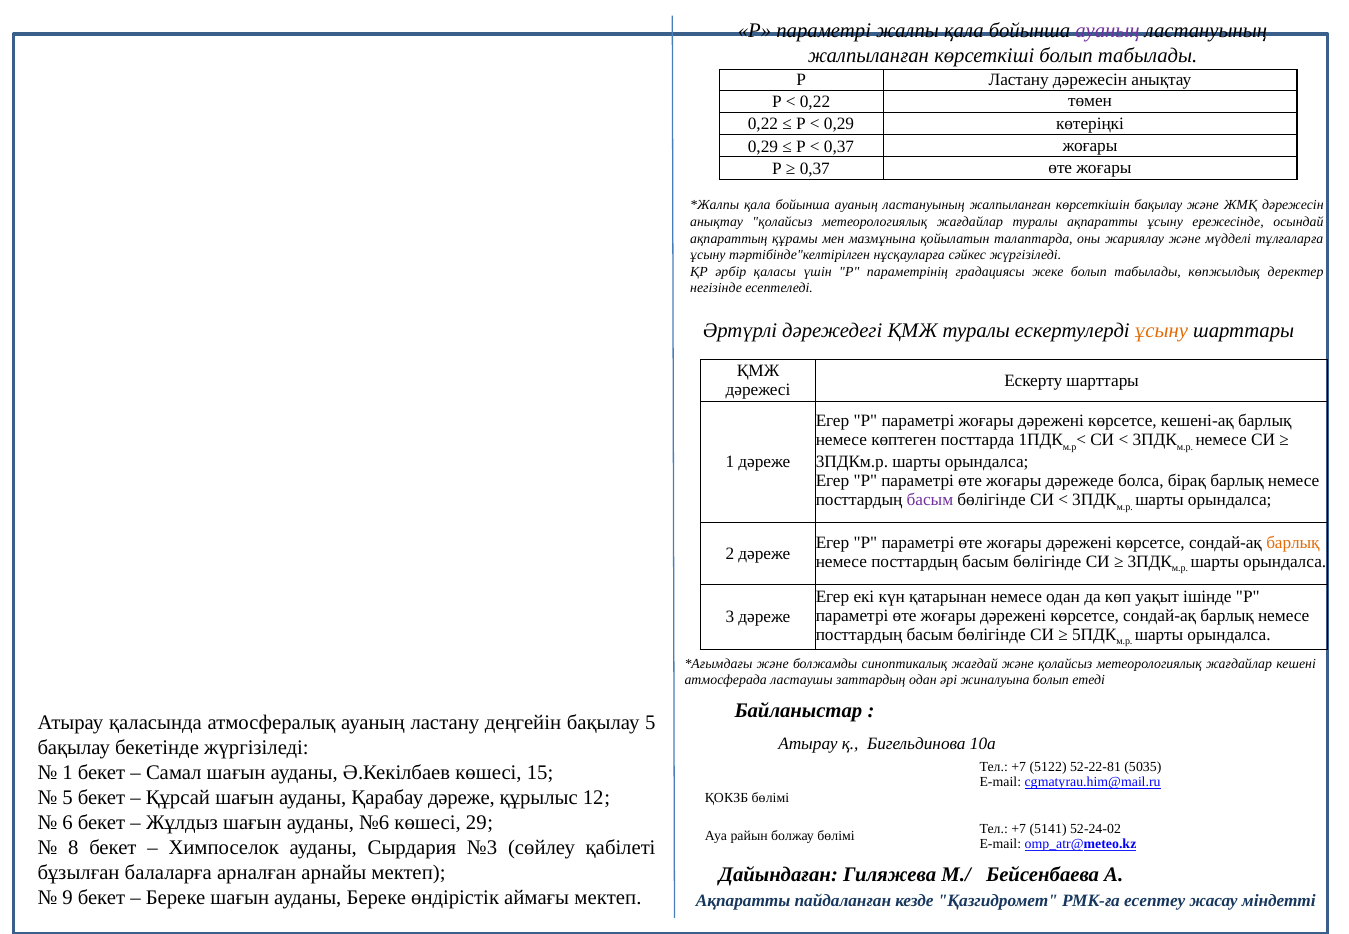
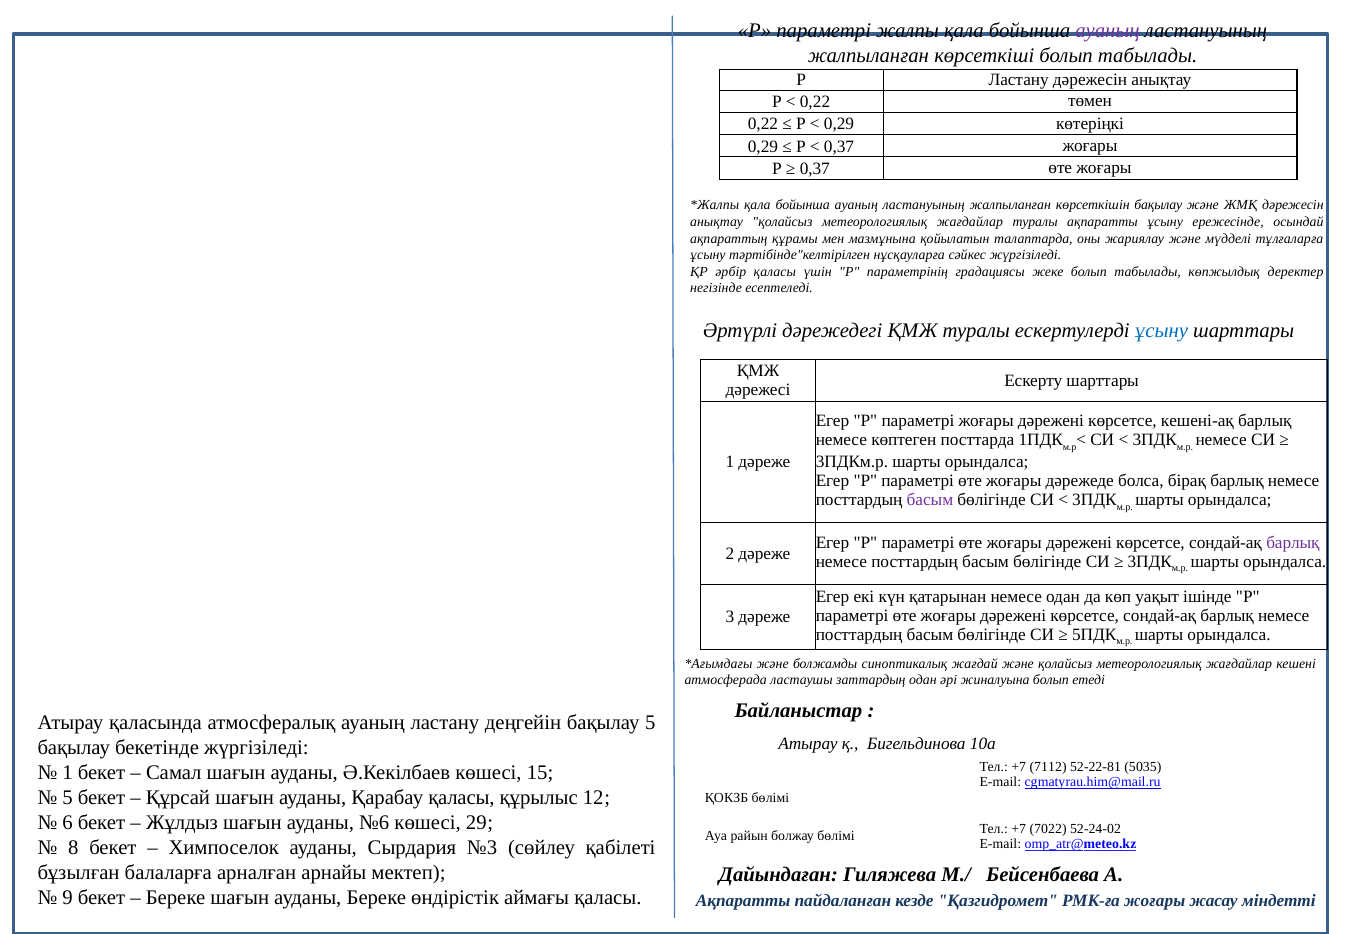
ұсыну colour: orange -> blue (1162, 331)
барлық colour: orange -> purple (1293, 543)
5122: 5122 -> 7112 (1048, 767)
Қарабау дәреже: дәреже -> қаласы (461, 798)
5141: 5141 -> 7022 (1048, 828)
аймағы мектеп: мектеп -> қаласы (608, 897)
РМК-ға есептеу: есептеу -> жоғары (1155, 901)
